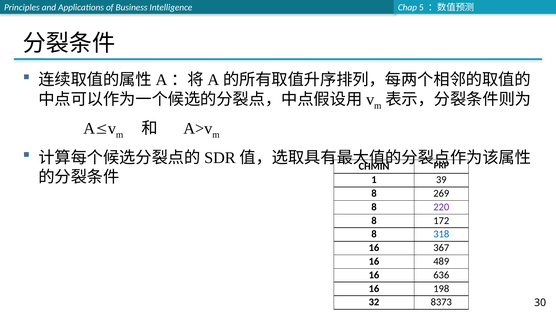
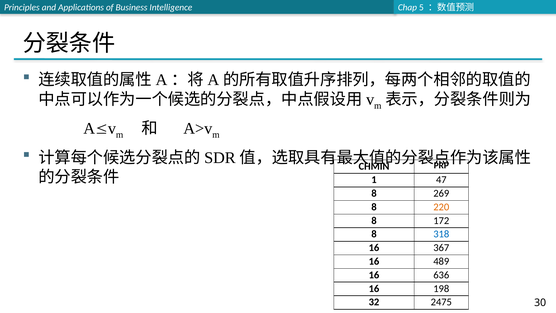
39: 39 -> 47 (441, 180)
220 colour: purple -> orange (441, 207)
8373: 8373 -> 2475 (441, 302)
